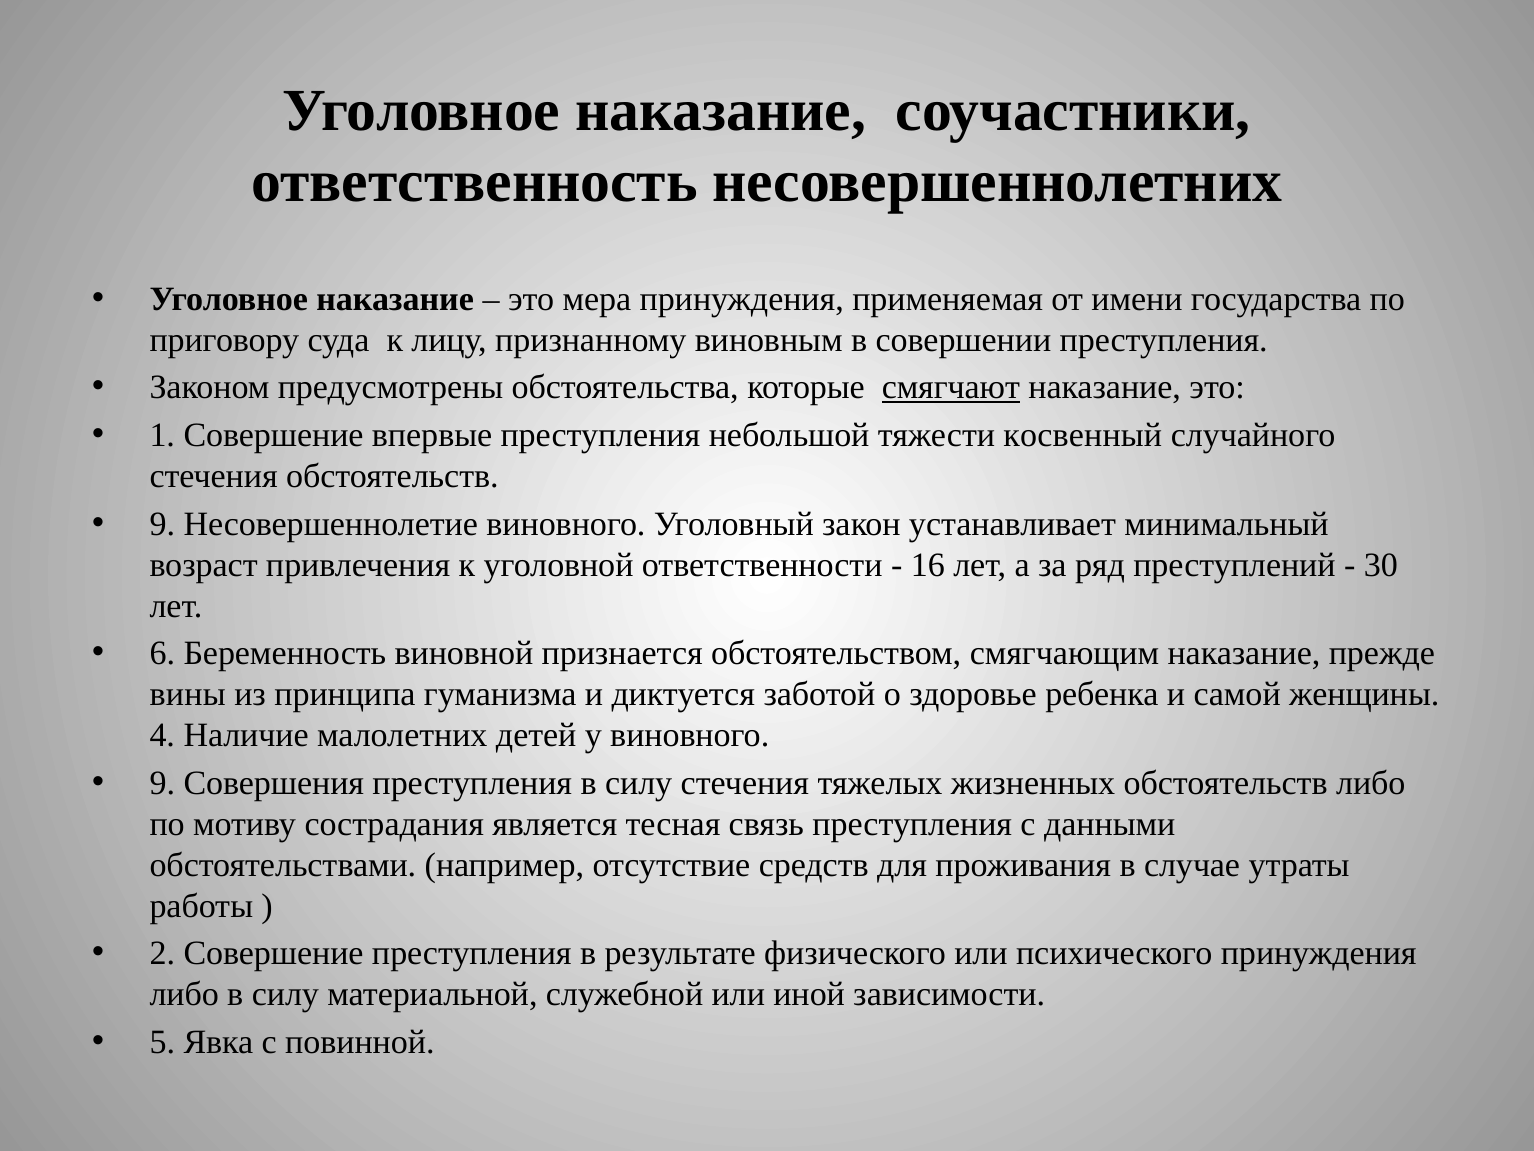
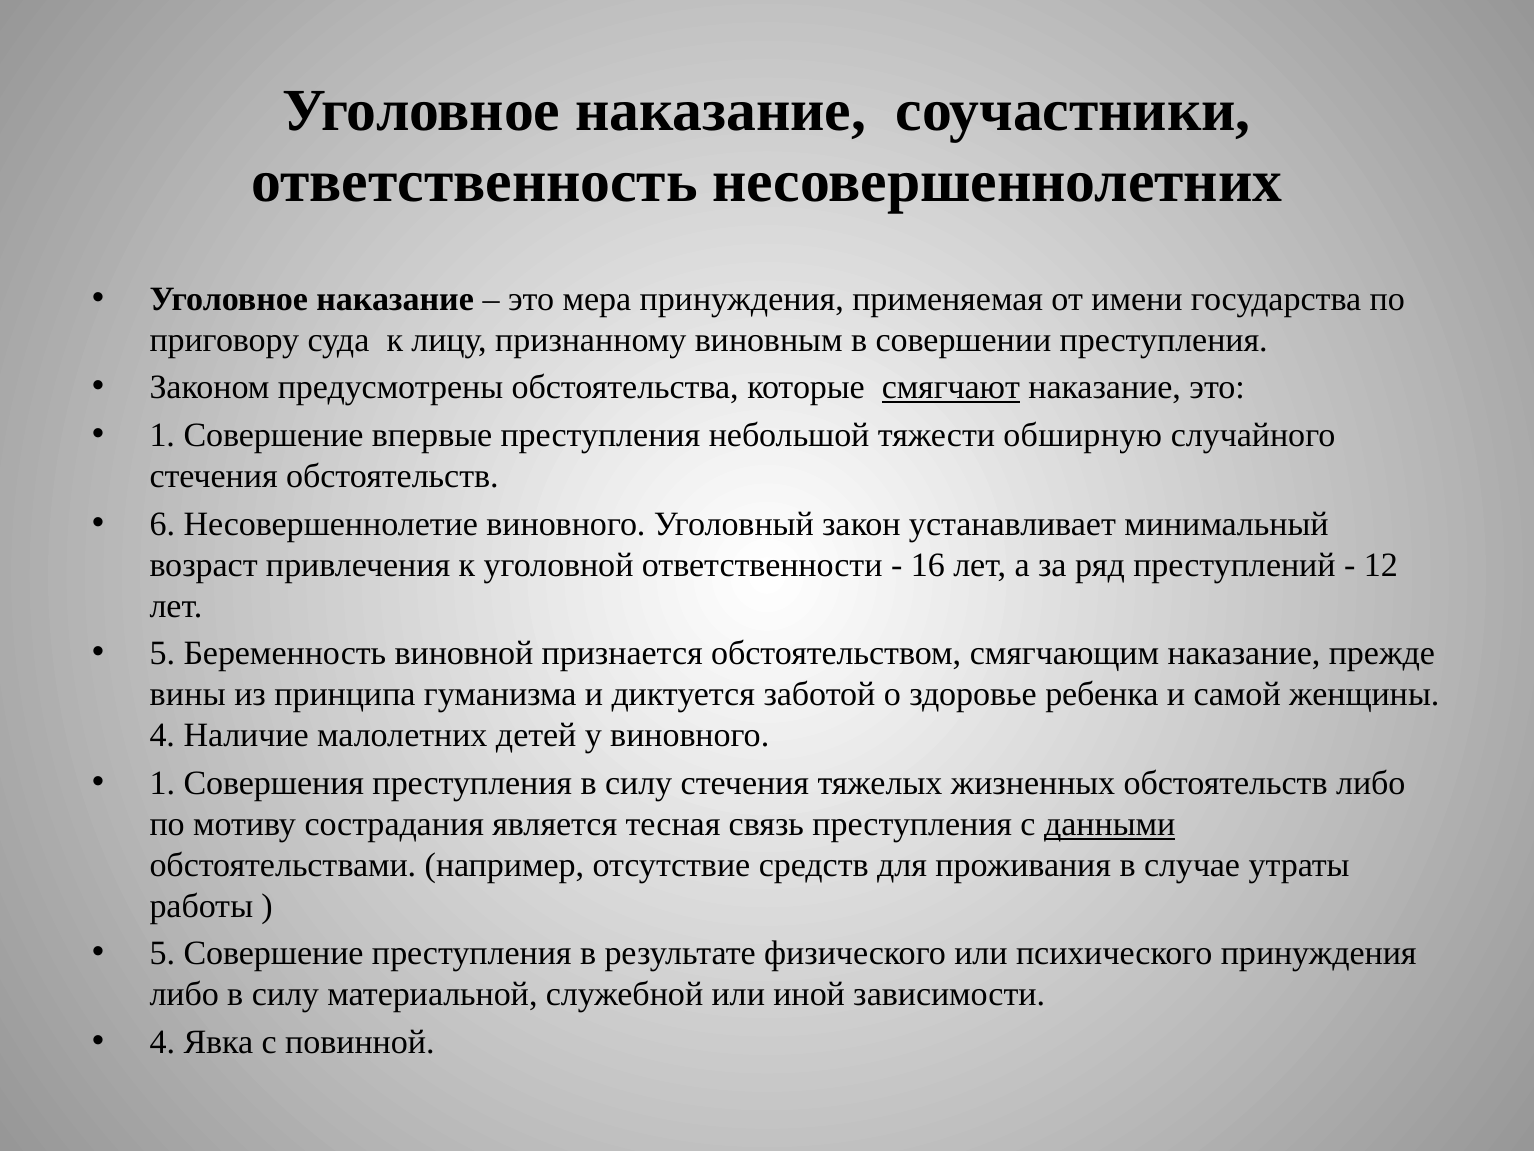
косвенный: косвенный -> обширную (1083, 435)
9: 9 -> 6 (162, 524)
30: 30 -> 12 (1381, 565)
6: 6 -> 5 (162, 653)
9: 9 -> 1 (162, 783)
данными underline: none -> present (1110, 824)
2: 2 -> 5 (162, 953)
5: 5 -> 4 (162, 1042)
